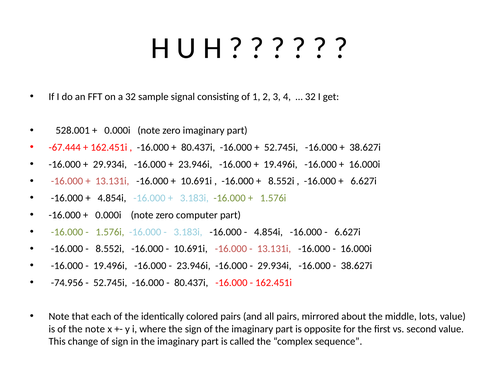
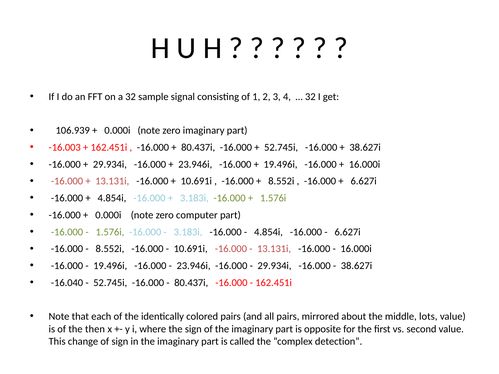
528.001: 528.001 -> 106.939 (73, 131)
-67.444: -67.444 -> -16.003 (65, 148)
-74.956: -74.956 -> -16.040 (67, 283)
the note: note -> then (95, 329)
sequence: sequence -> detection (339, 342)
